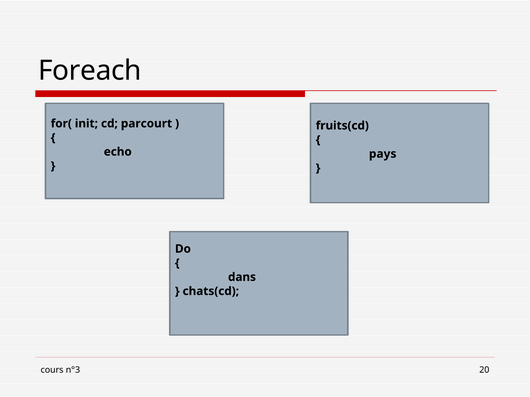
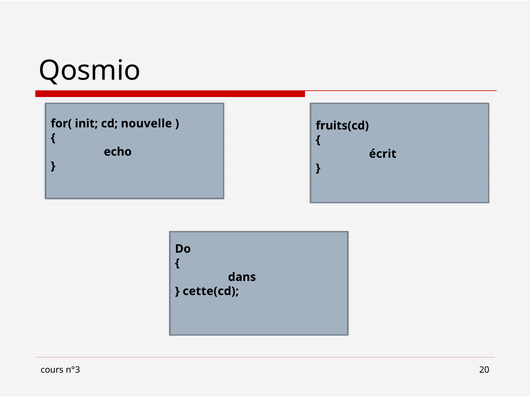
Foreach: Foreach -> Qosmio (90, 71)
parcourt: parcourt -> nouvelle (146, 124)
pays: pays -> écrit (383, 154)
chats(cd: chats(cd -> cette(cd (211, 292)
